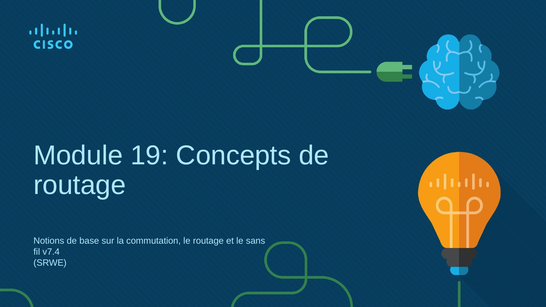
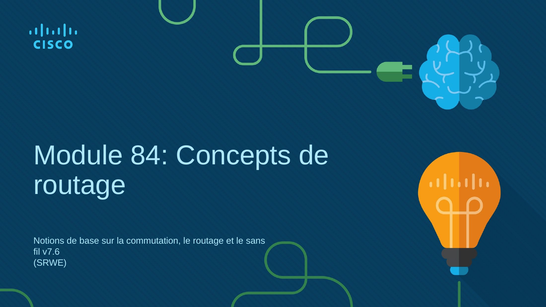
19: 19 -> 84 (149, 156)
v7.4: v7.4 -> v7.6 (51, 252)
